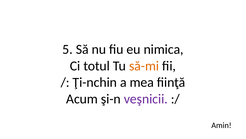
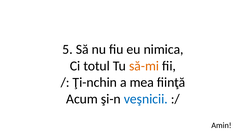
veşnicii colour: purple -> blue (146, 98)
